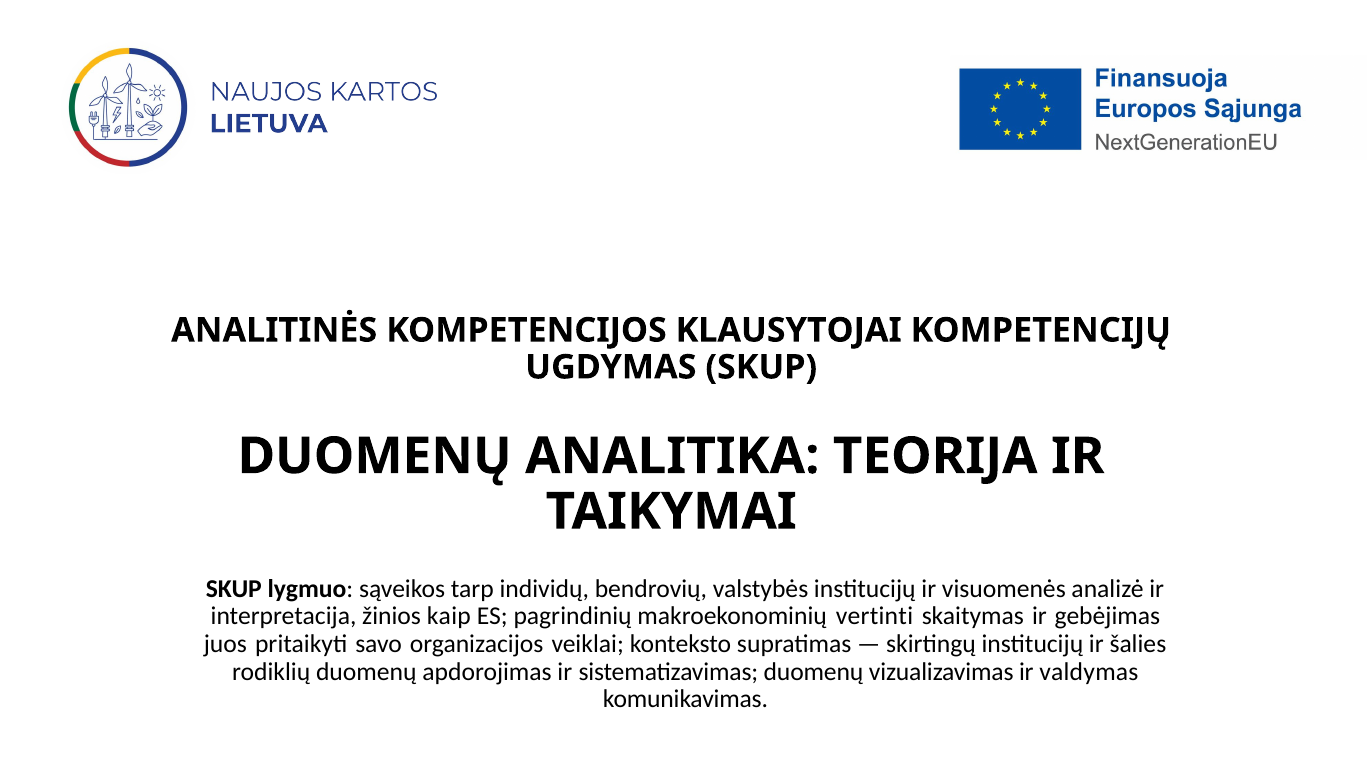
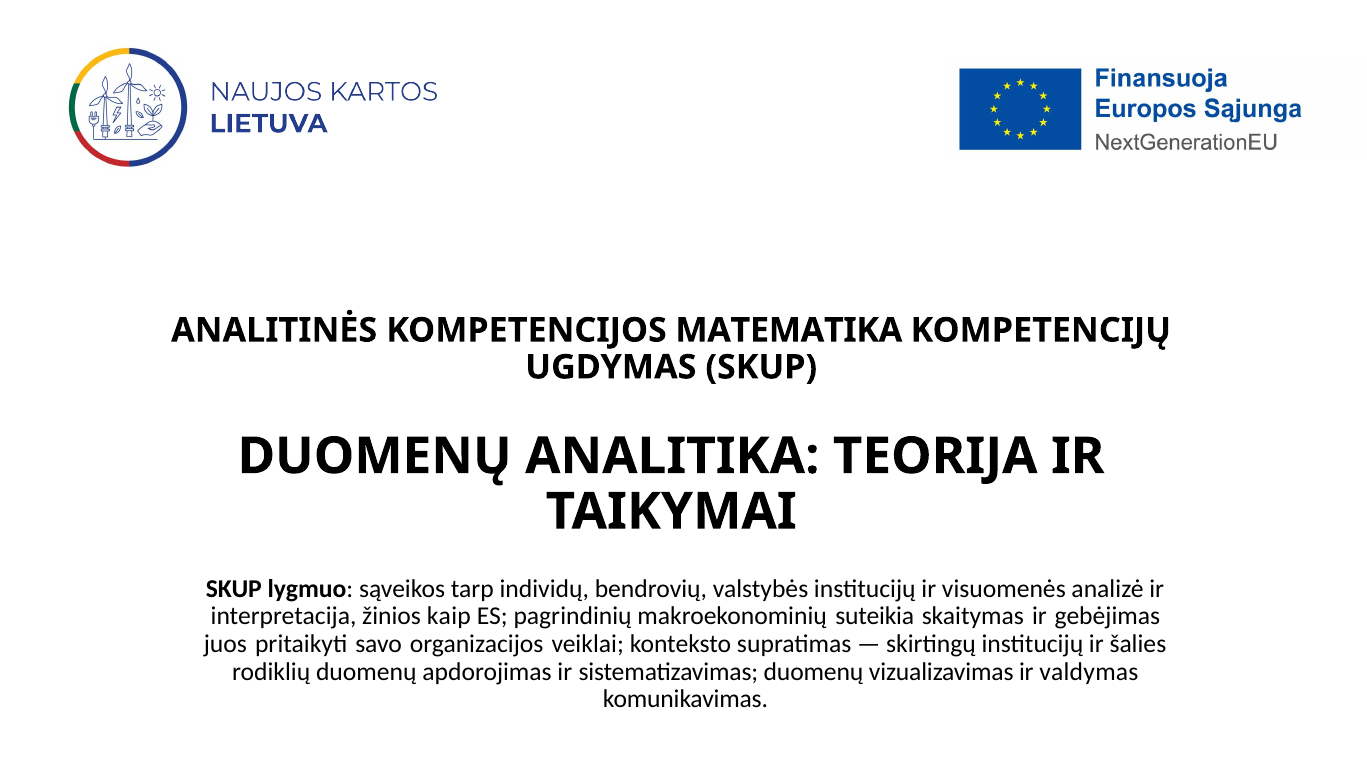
KLAUSYTOJAI: KLAUSYTOJAI -> MATEMATIKA (789, 330)
vertinti: vertinti -> suteikia (875, 616)
